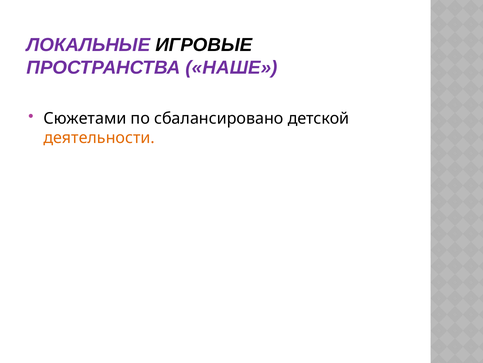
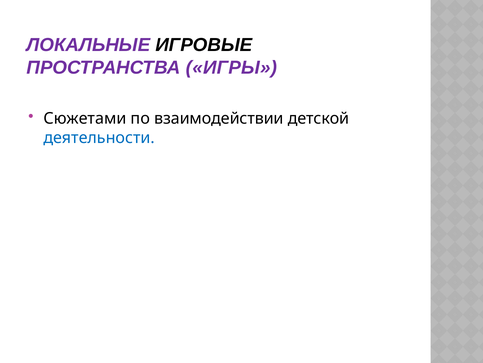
НАШЕ: НАШЕ -> ИГРЫ (231, 67)
сбалансировано: сбалансировано -> взаимодействии (219, 118)
деятельности colour: orange -> blue (99, 138)
